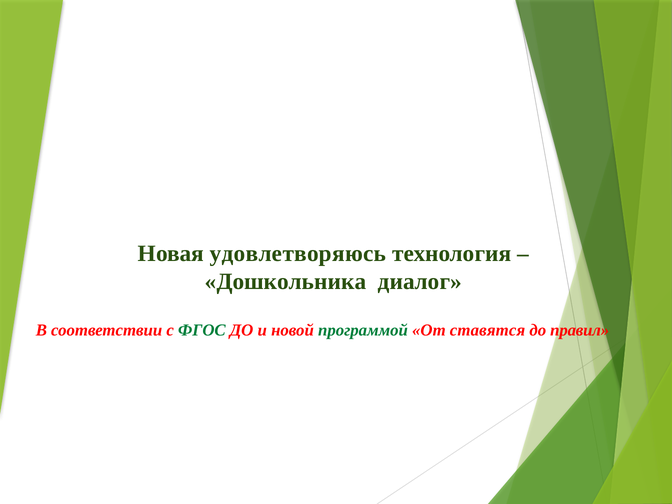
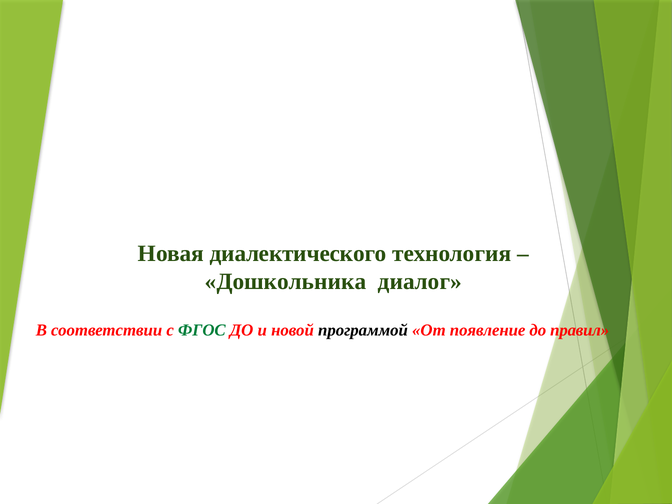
удовлетворяюсь: удовлетворяюсь -> диалектического (298, 254)
программой colour: green -> black (363, 330)
ставятся: ставятся -> появление (488, 330)
